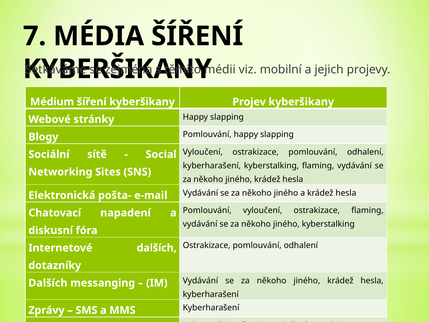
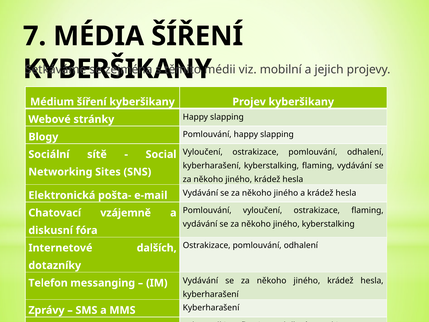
napadení: napadení -> vzájemně (126, 213)
Dalších: Dalších -> Telefon (48, 283)
